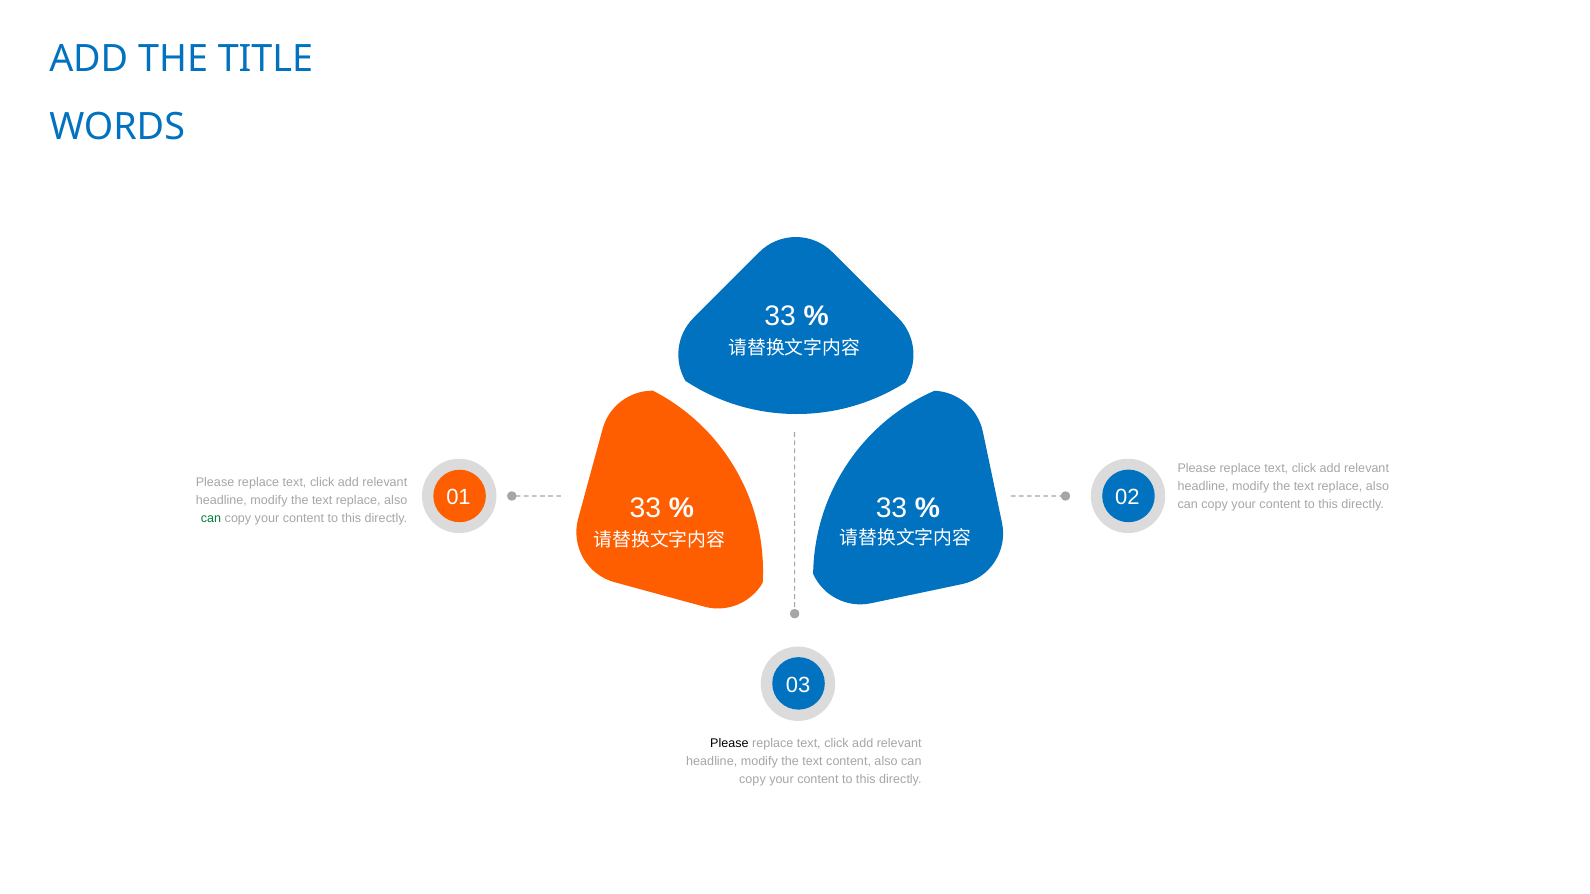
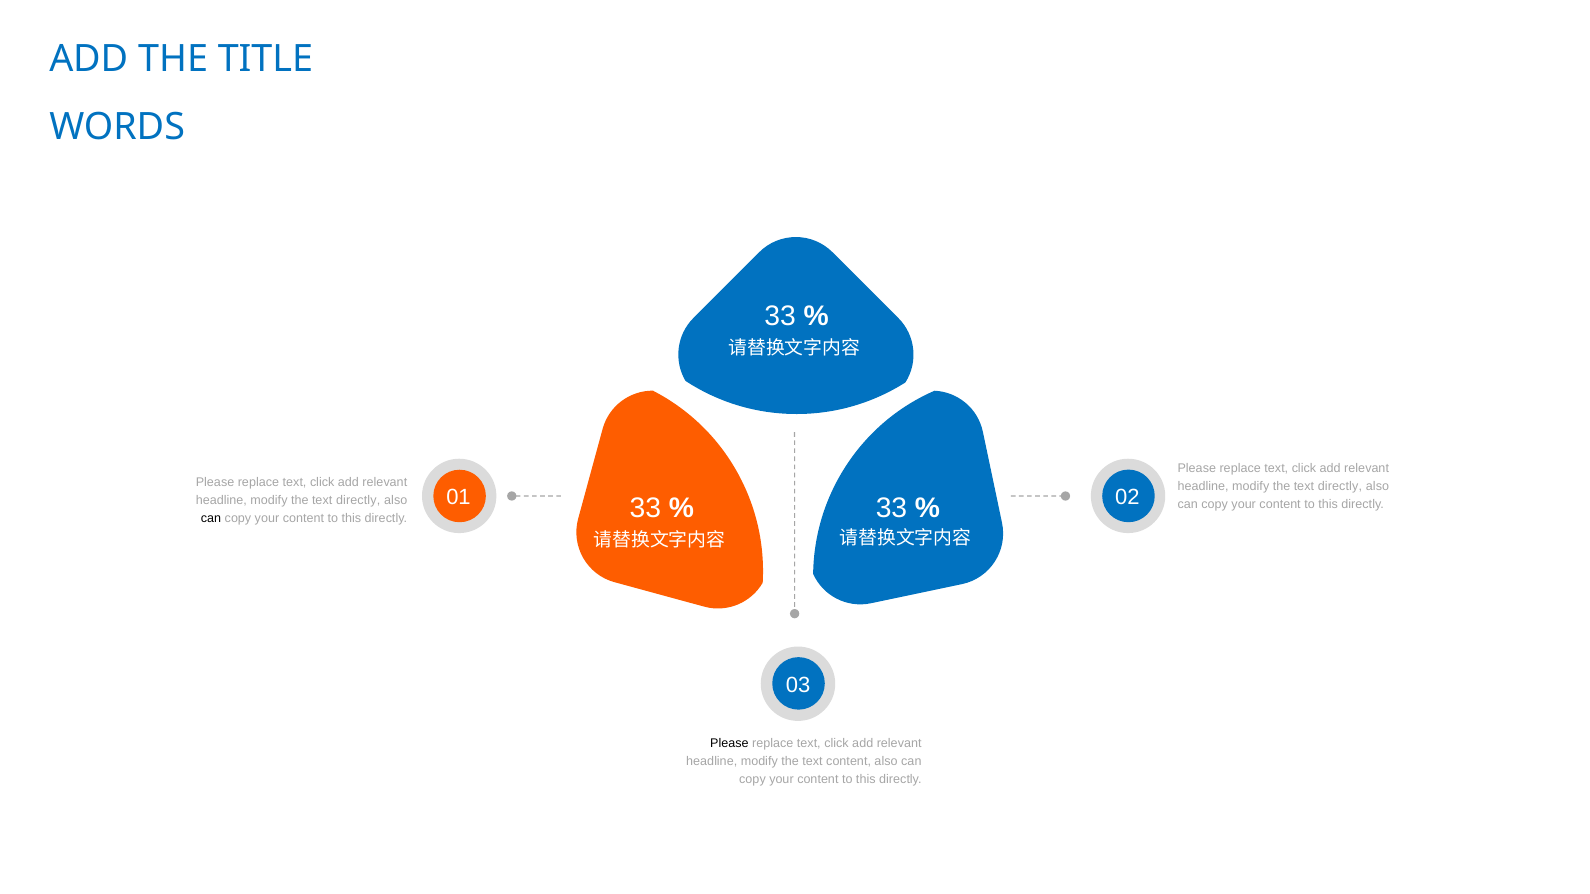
replace: replace -> directly (1340, 486)
replace: replace -> directly (358, 500)
can colour: green -> black (211, 518)
